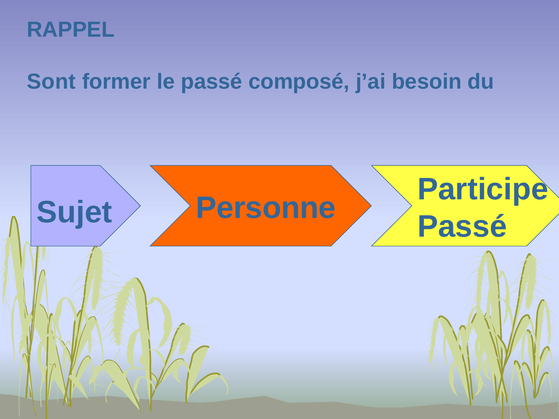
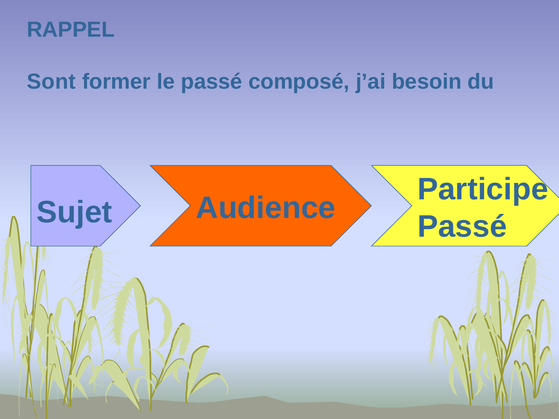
Personne: Personne -> Audience (266, 208)
